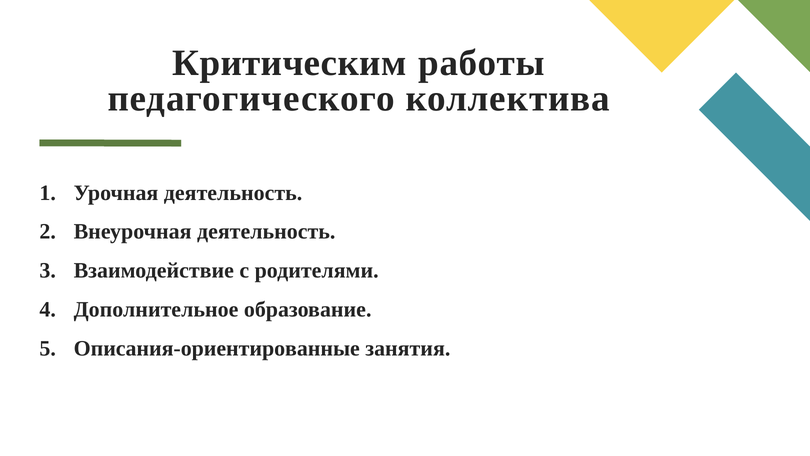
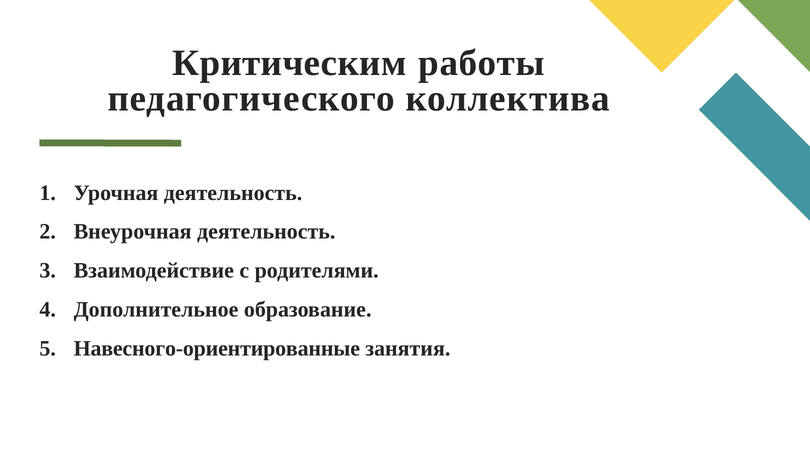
Описания-ориентированные: Описания-ориентированные -> Навесного-ориентированные (217, 348)
